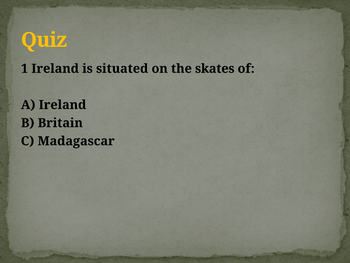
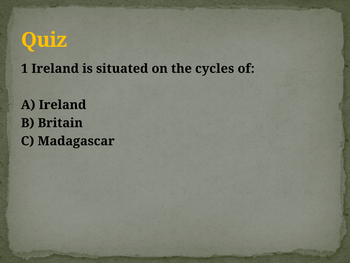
skates: skates -> cycles (215, 69)
